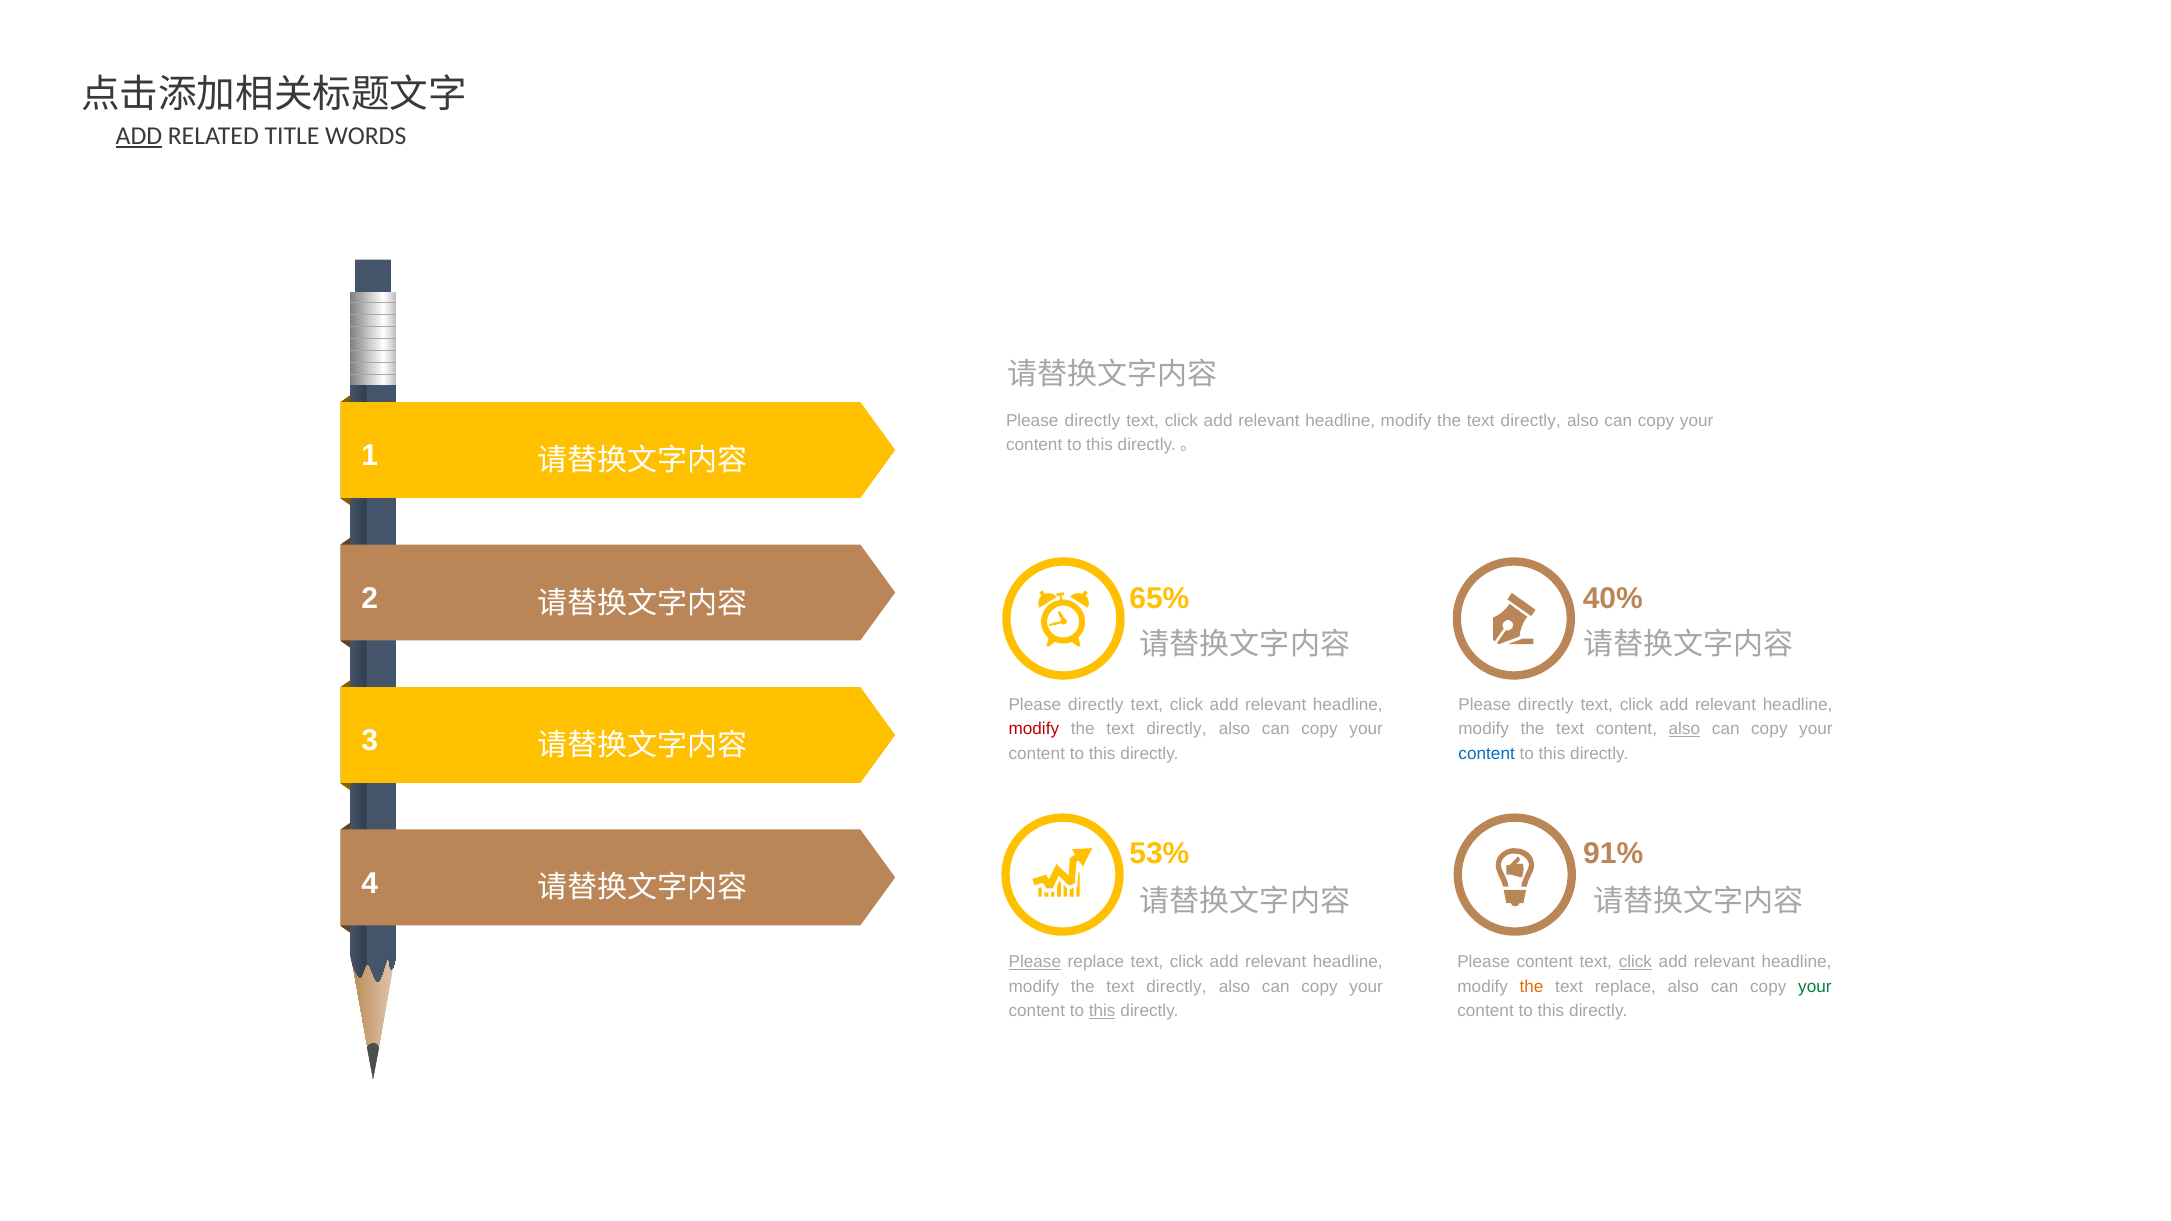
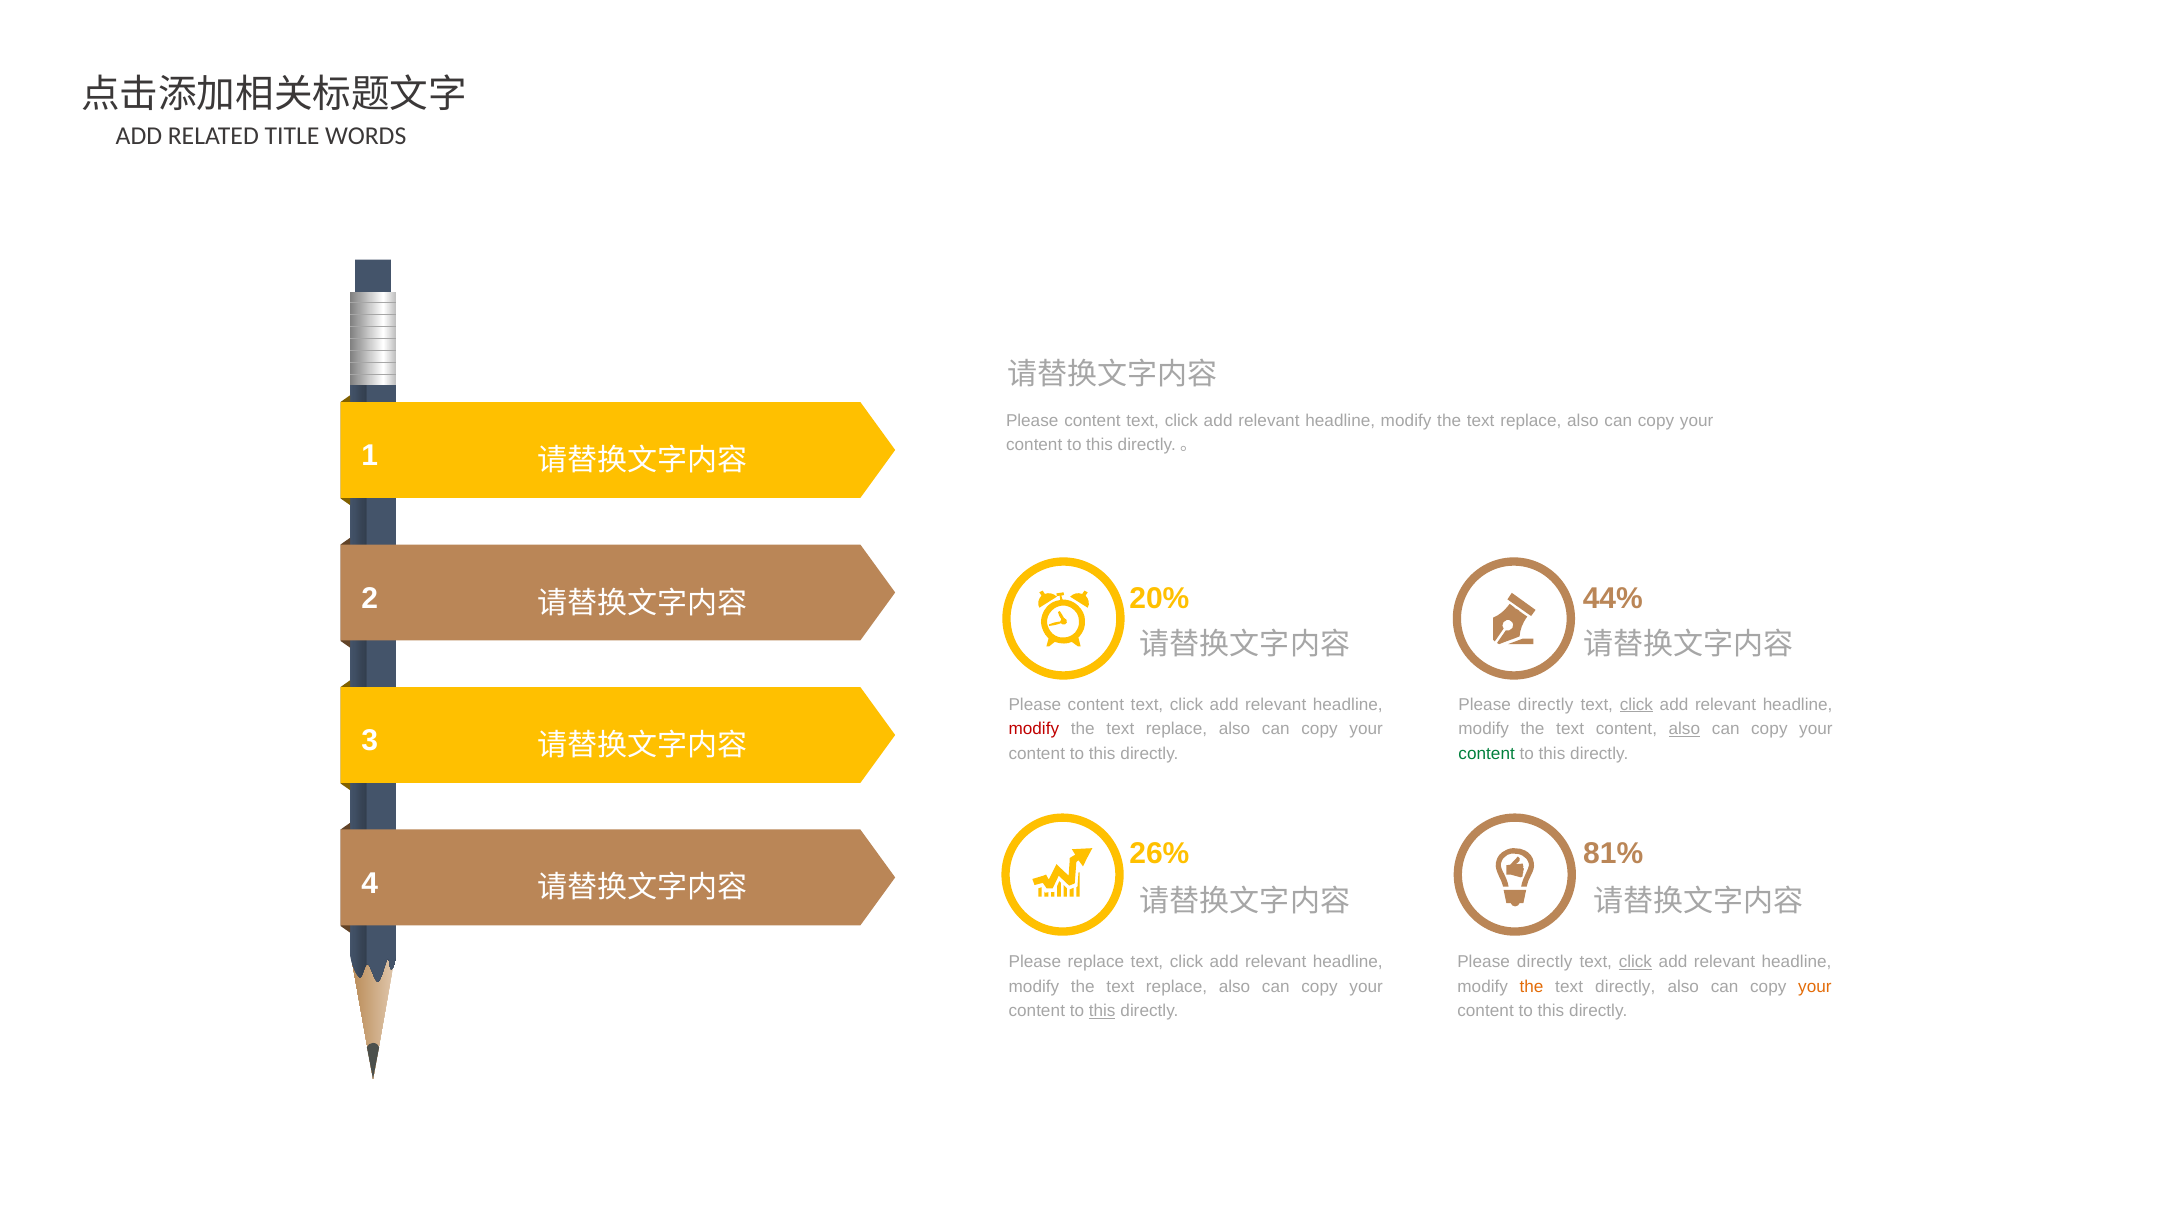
ADD underline: present -> none (139, 136)
directly: directly -> content (1092, 421)
directly: directly -> replace (1531, 421)
65%: 65% -> 20% (1159, 599)
40%: 40% -> 44% (1613, 599)
directly: directly -> content (1096, 705)
click underline: none -> present (1636, 705)
directly: directly -> replace (1177, 729)
content colour: blue -> green (1487, 754)
53%: 53% -> 26% (1159, 854)
91%: 91% -> 81% (1613, 854)
Please underline: present -> none (1035, 962)
content: content -> directly (1545, 962)
directly: directly -> replace (1177, 987)
text replace: replace -> directly (1625, 987)
your colour: green -> orange (1815, 987)
